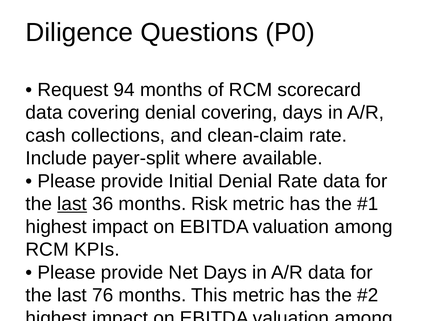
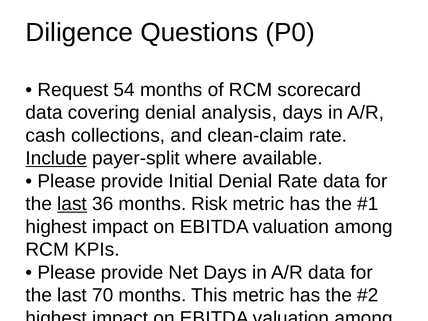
94: 94 -> 54 (124, 90)
denial covering: covering -> analysis (239, 113)
Include underline: none -> present (56, 158)
76: 76 -> 70 (103, 295)
